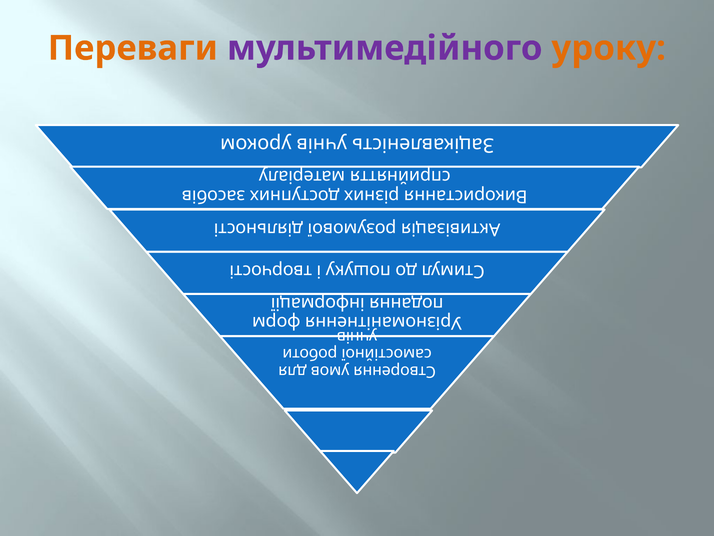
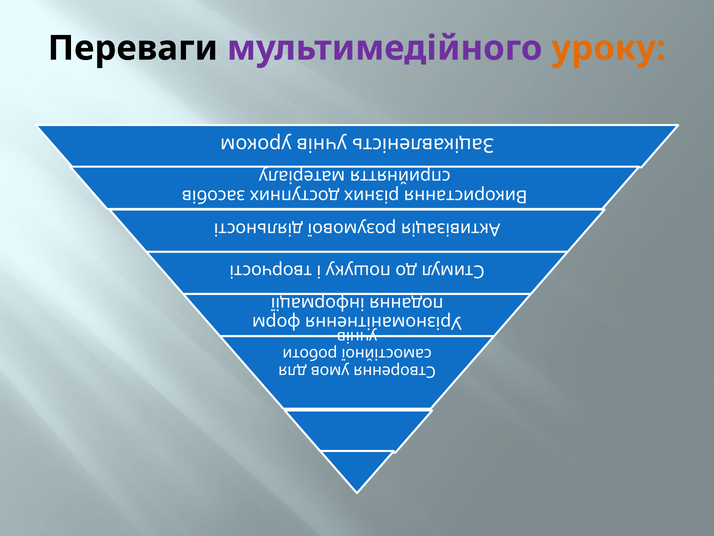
Переваги colour: orange -> black (133, 48)
